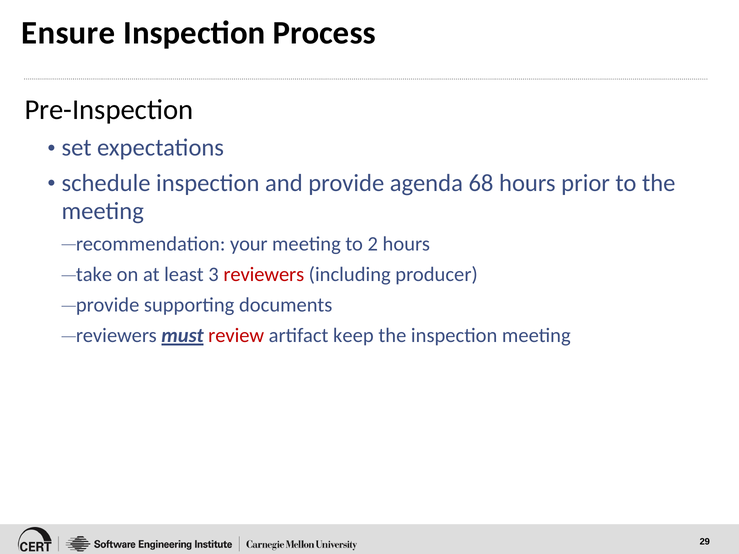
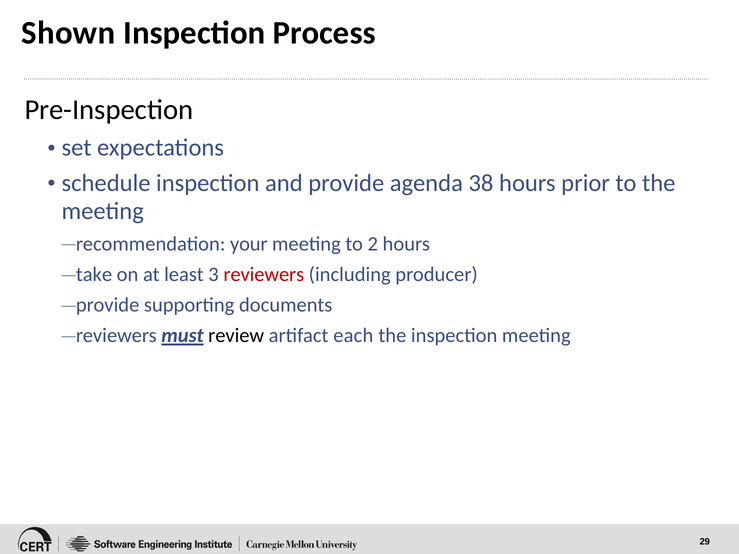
Ensure: Ensure -> Shown (68, 33)
68: 68 -> 38 (481, 183)
review colour: red -> black (236, 336)
keep: keep -> each (353, 336)
